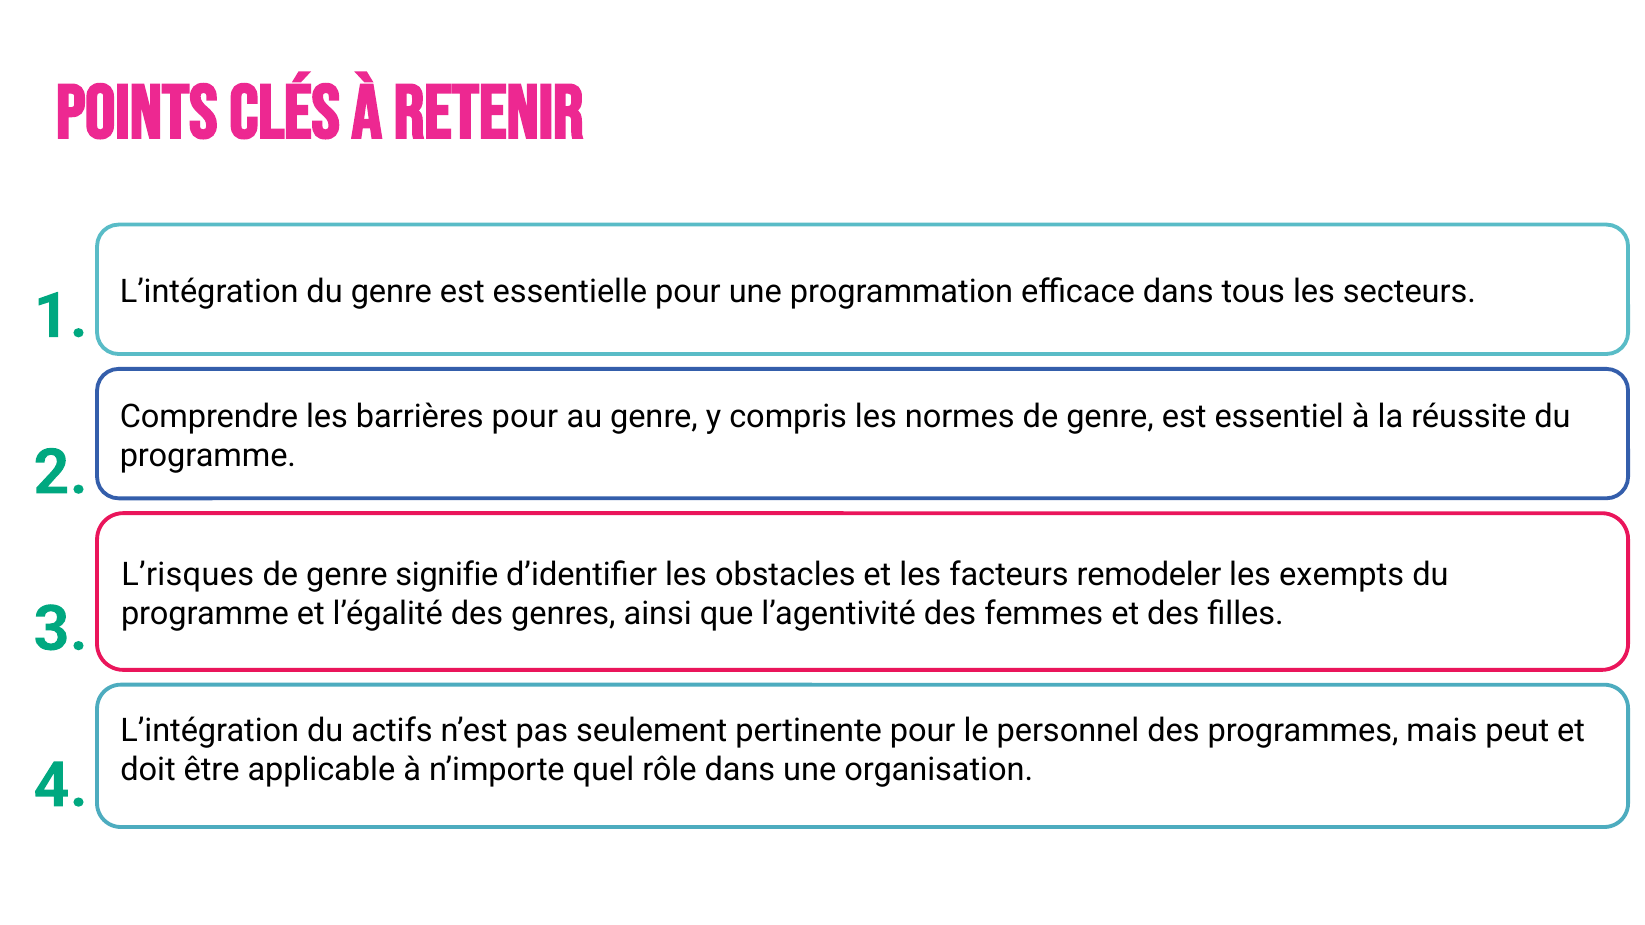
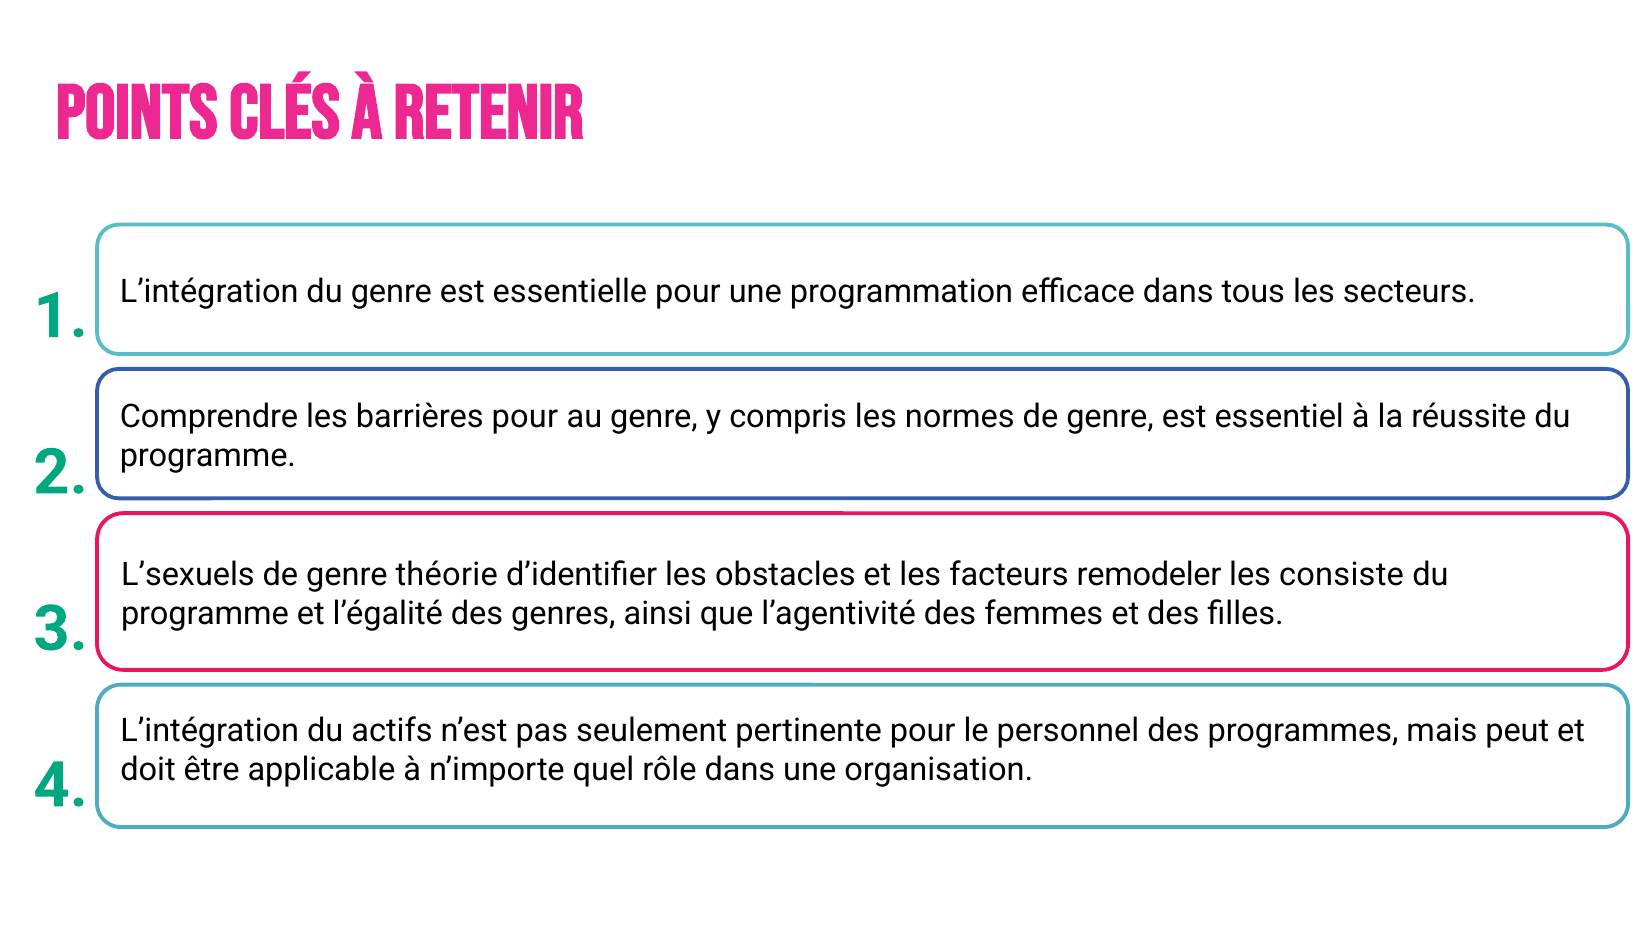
L’risques: L’risques -> L’sexuels (188, 574)
signifie: signifie -> théorie (447, 574)
exempts: exempts -> consiste (1342, 574)
